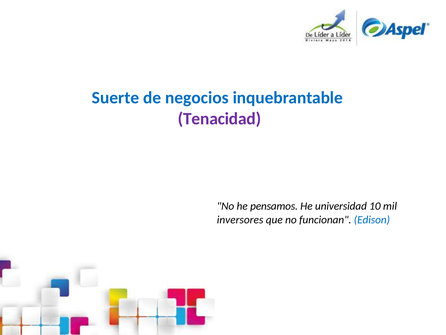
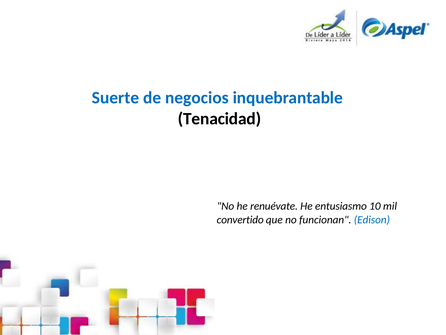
Tenacidad colour: purple -> black (220, 119)
pensamos: pensamos -> renuévate (274, 206)
universidad: universidad -> entusiasmo (341, 206)
inversores: inversores -> convertido (240, 219)
